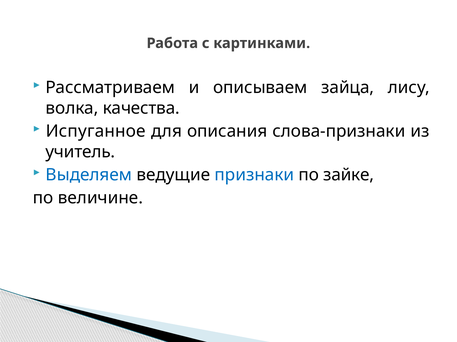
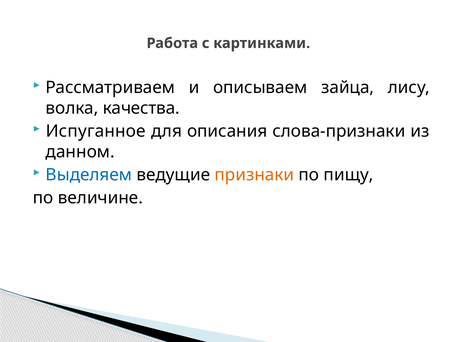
учитель: учитель -> данном (80, 152)
признаки colour: blue -> orange (254, 175)
зайке: зайке -> пищу (349, 175)
